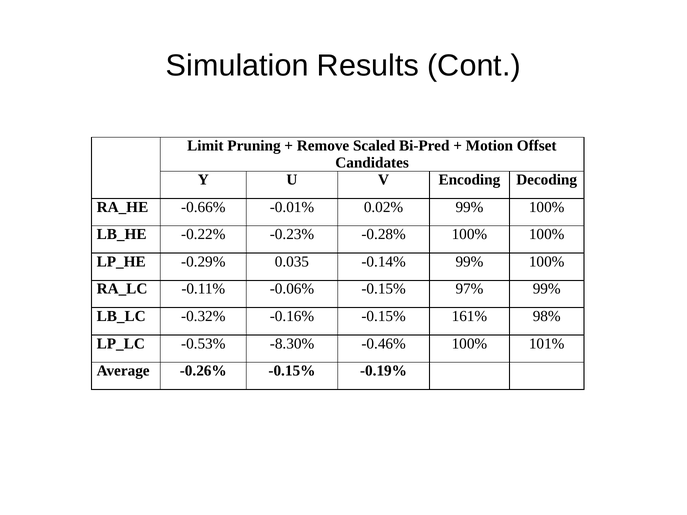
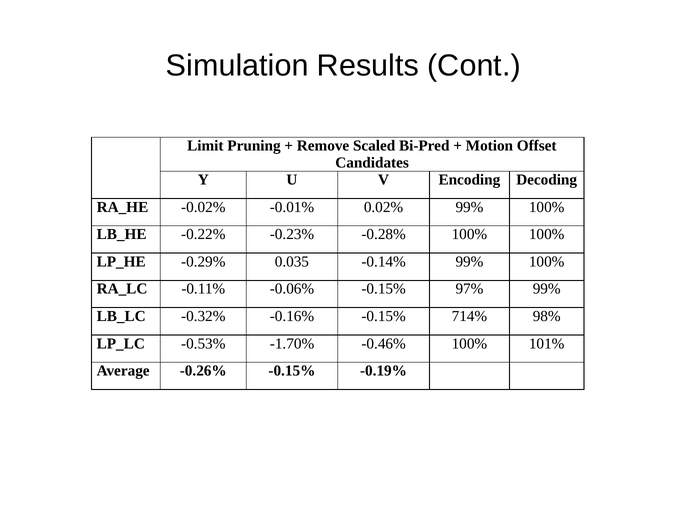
-0.66%: -0.66% -> -0.02% (203, 207)
161%: 161% -> 714% (469, 316)
-8.30%: -8.30% -> -1.70% (292, 344)
